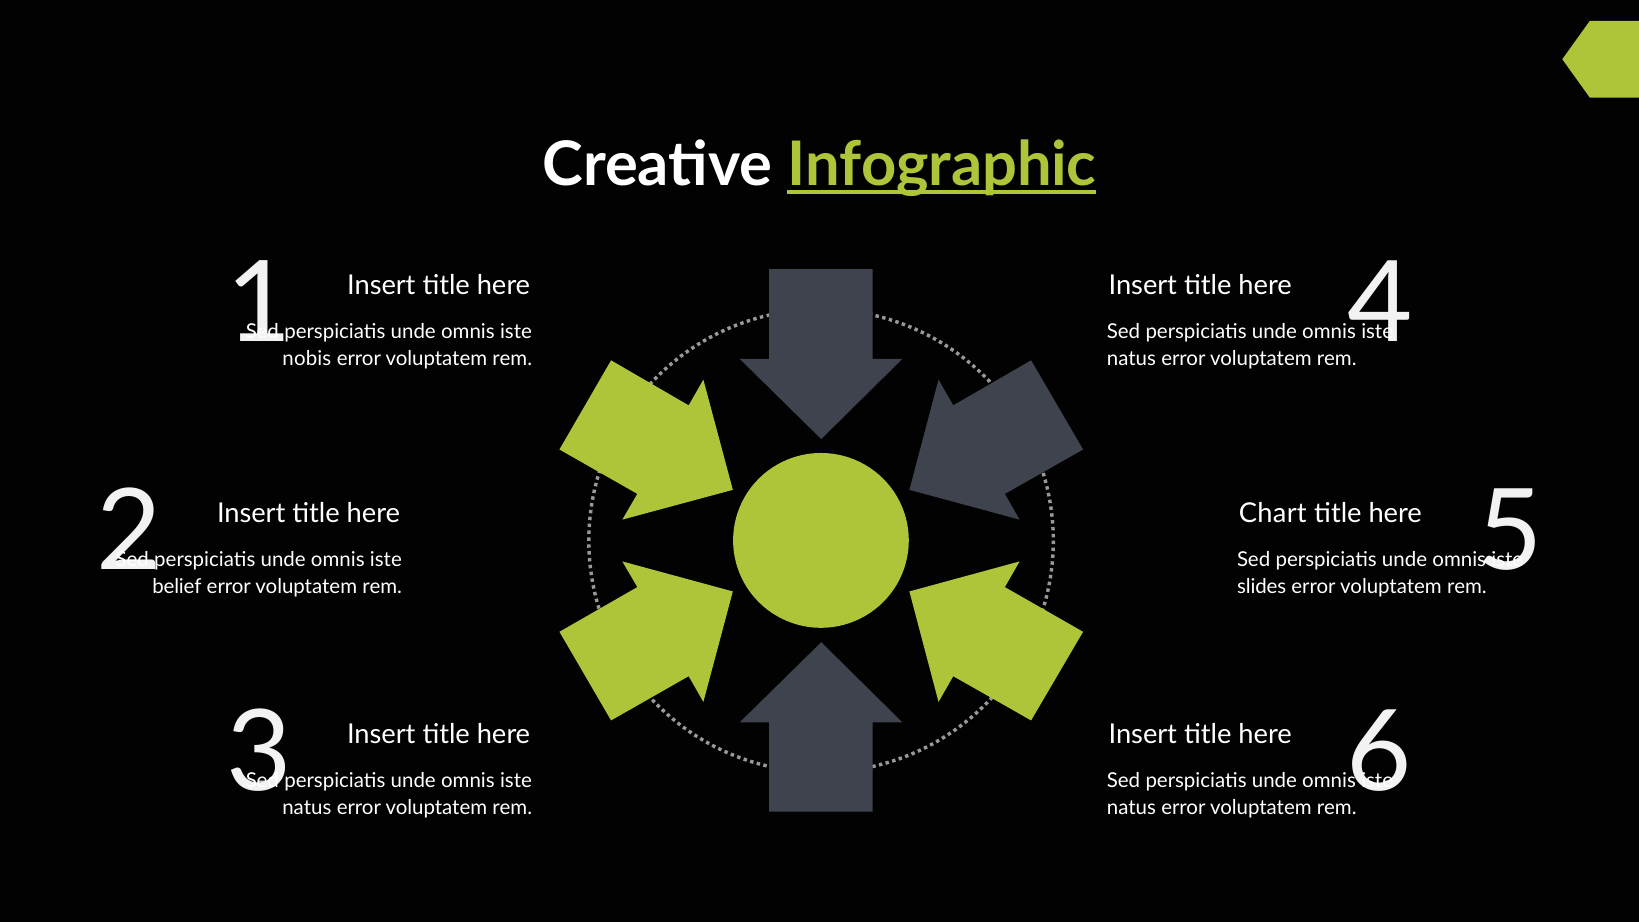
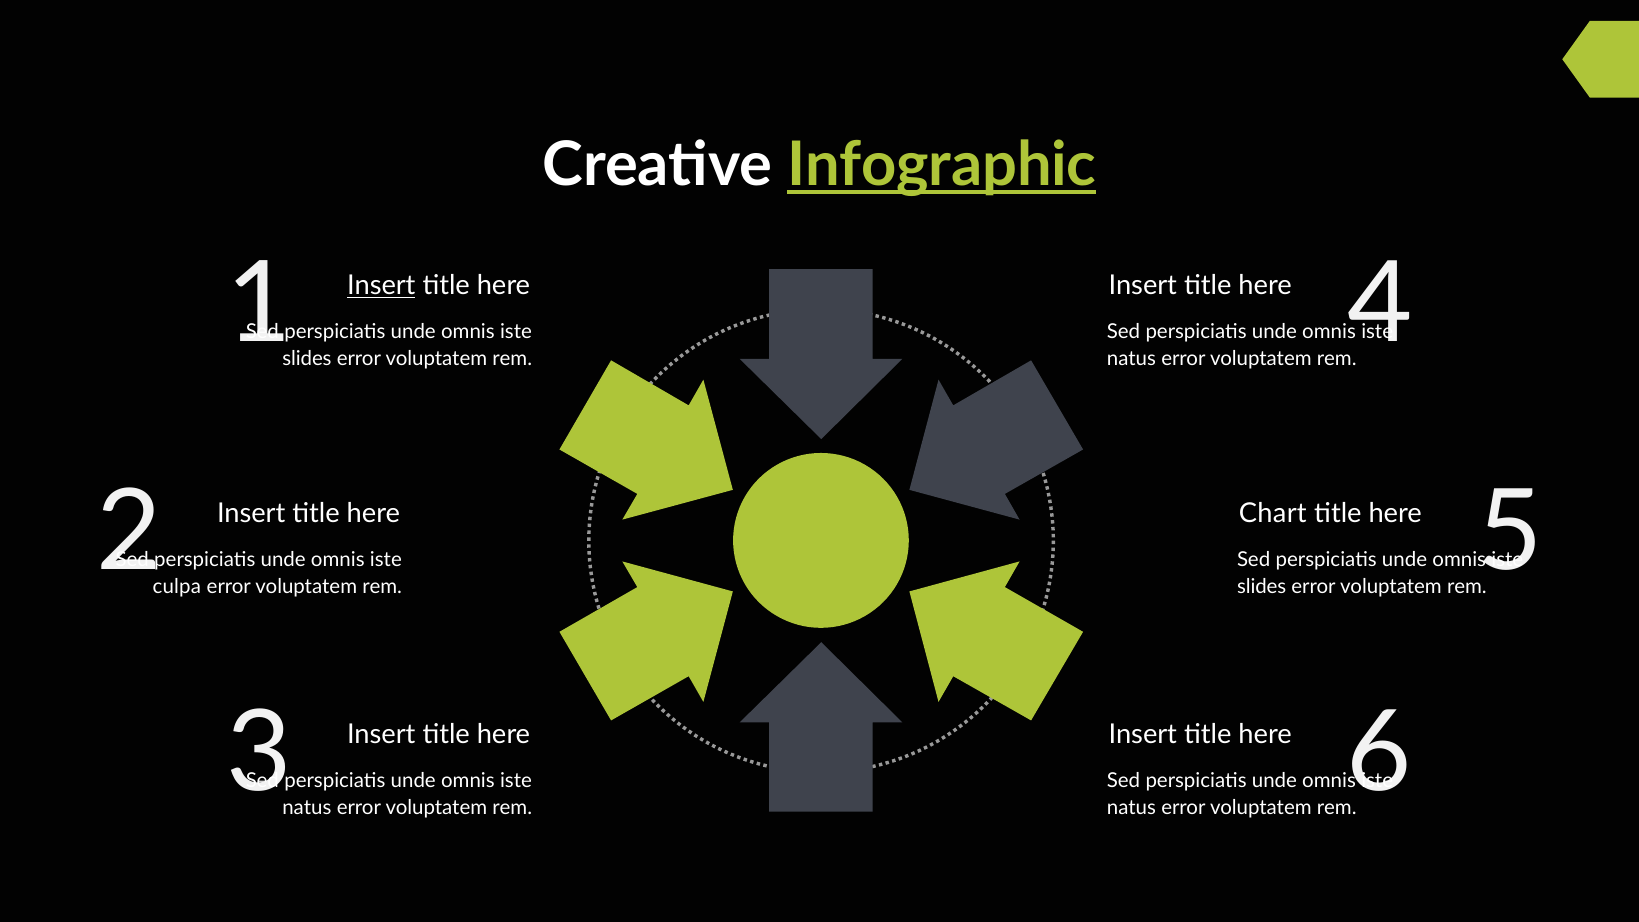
Insert underline: none -> present (381, 286)
nobis: nobis -> slides (307, 359)
belief: belief -> culpa (177, 587)
